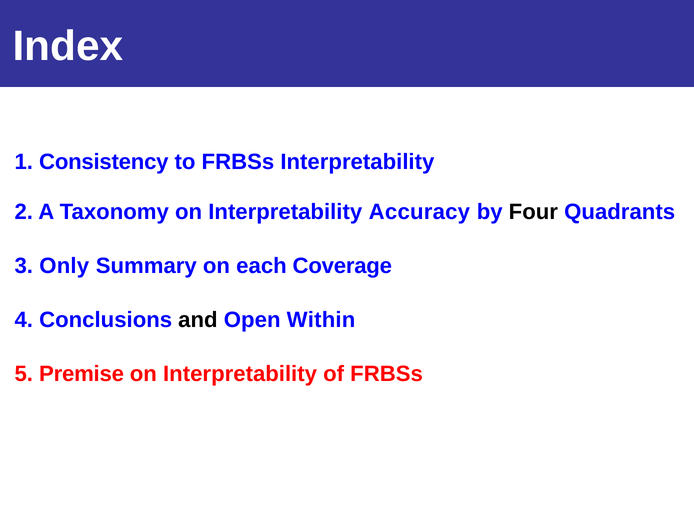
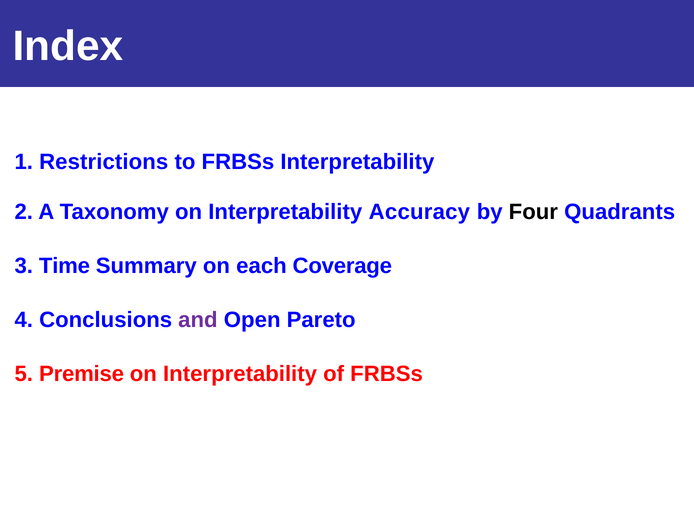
Consistency: Consistency -> Restrictions (104, 162)
Only: Only -> Time (64, 265)
and colour: black -> purple (198, 319)
Within: Within -> Pareto (321, 319)
